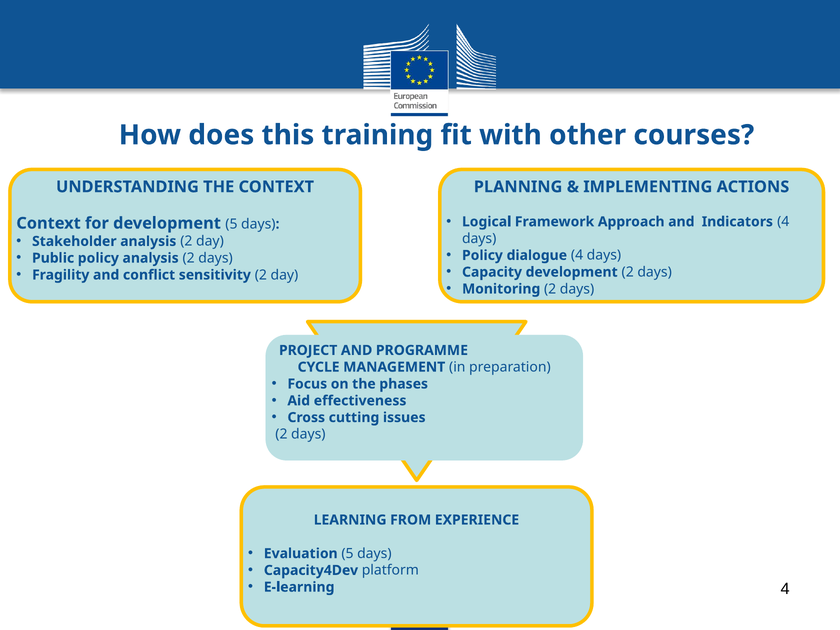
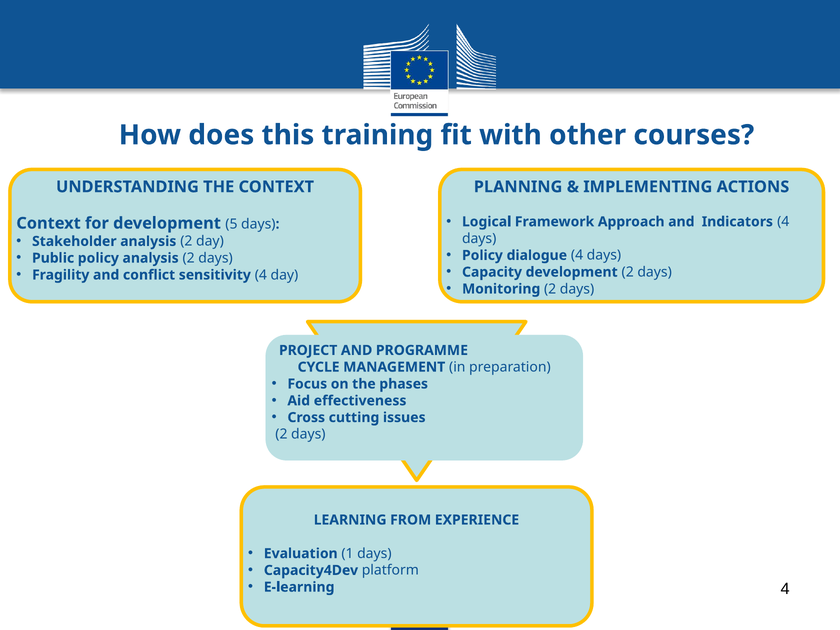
sensitivity 2: 2 -> 4 (261, 275)
Evaluation 5: 5 -> 1 (347, 554)
